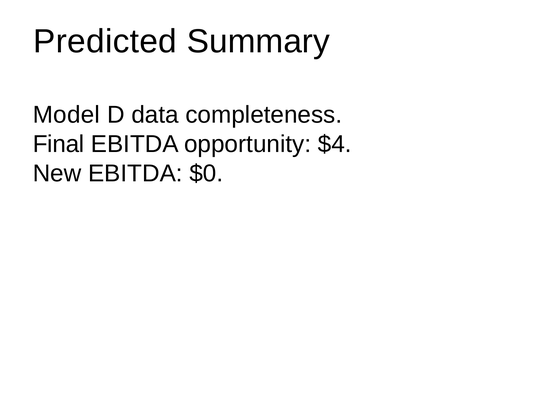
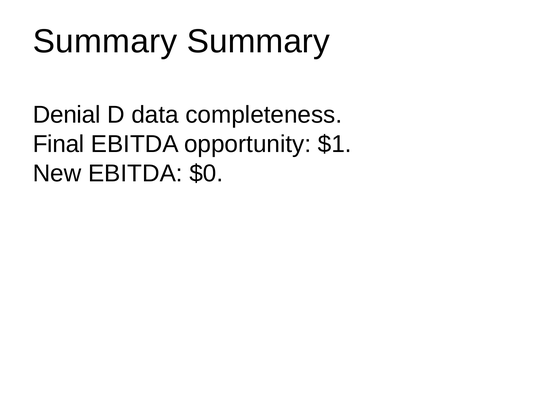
Predicted: Predicted -> Summary (105, 42)
Model: Model -> Denial (67, 115)
$4: $4 -> $1 (335, 144)
